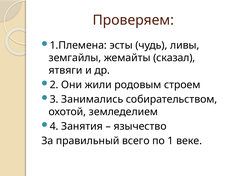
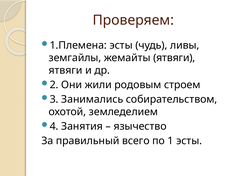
жемайты сказал: сказал -> ятвяги (174, 58)
1 веке: веке -> эсты (189, 141)
